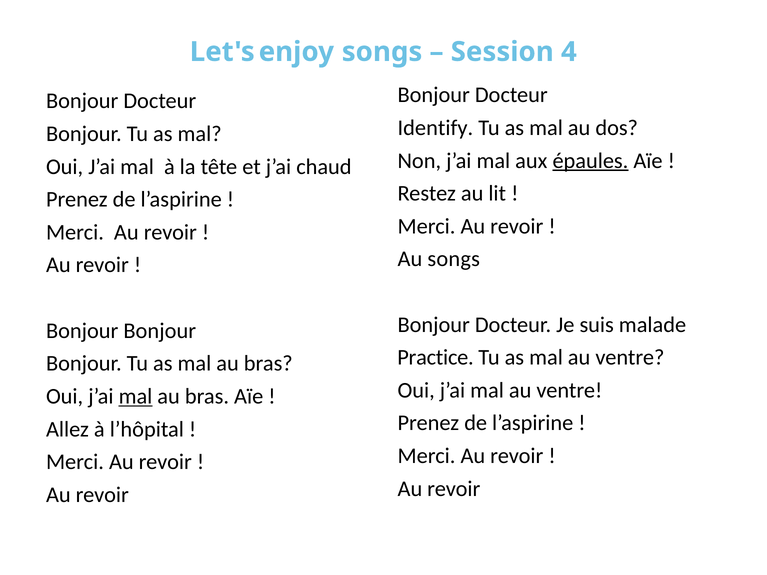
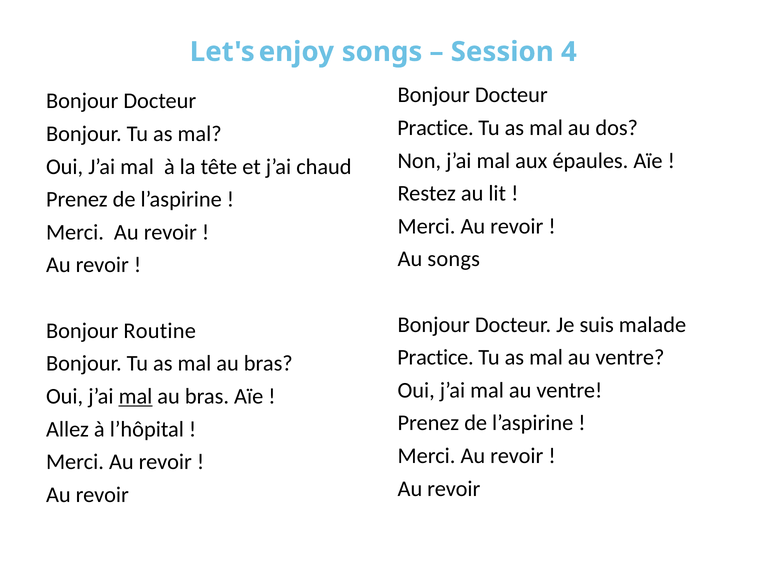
Identify: Identify -> Practice (436, 128)
épaules underline: present -> none (590, 161)
Bonjour: Bonjour -> Routine (160, 331)
